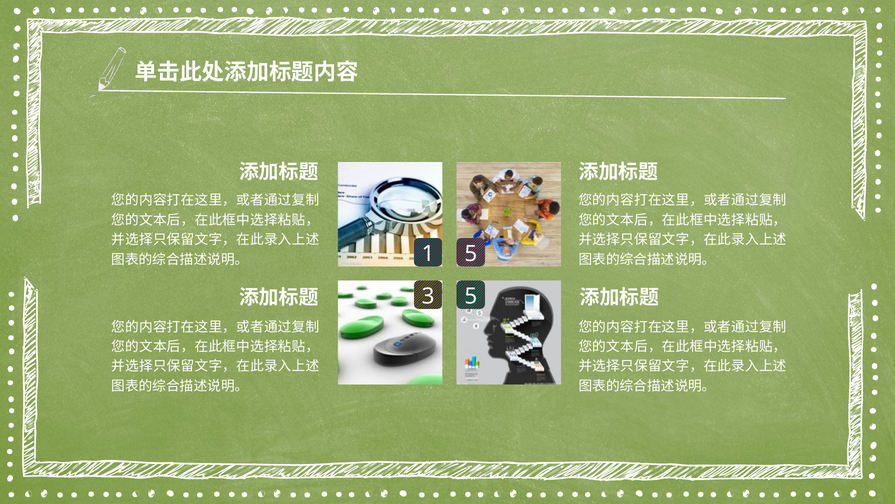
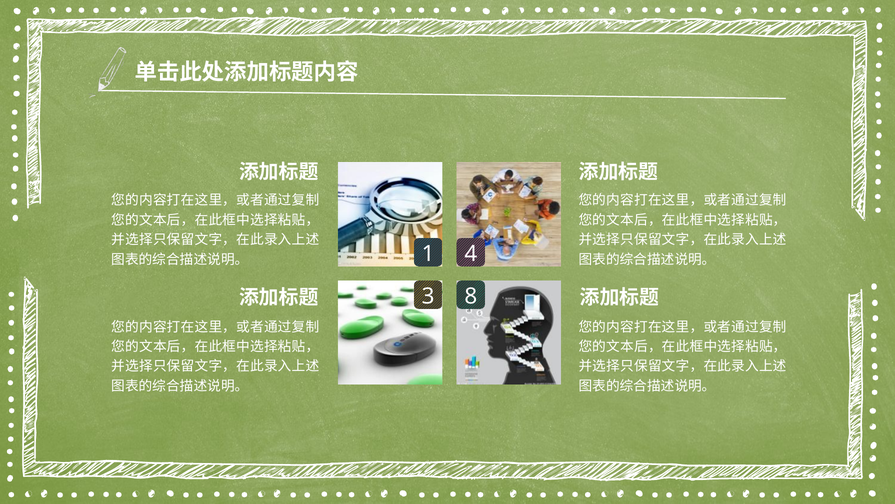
1 5: 5 -> 4 (471, 254)
3 5: 5 -> 8 (471, 296)
